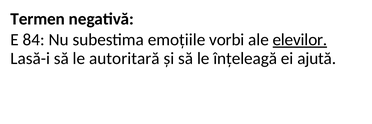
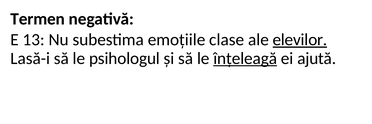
84: 84 -> 13 (34, 40)
vorbi: vorbi -> clase (227, 40)
autoritară: autoritară -> psihologul (124, 58)
înțeleagă underline: none -> present (245, 58)
